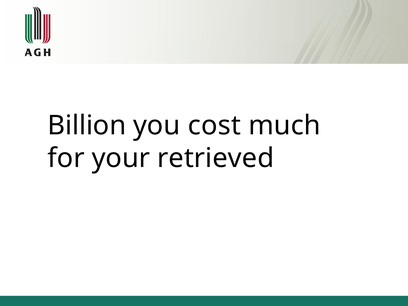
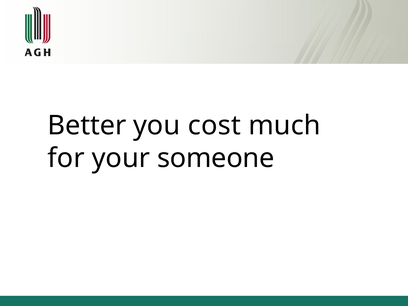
Billion: Billion -> Better (87, 126)
retrieved: retrieved -> someone (216, 158)
